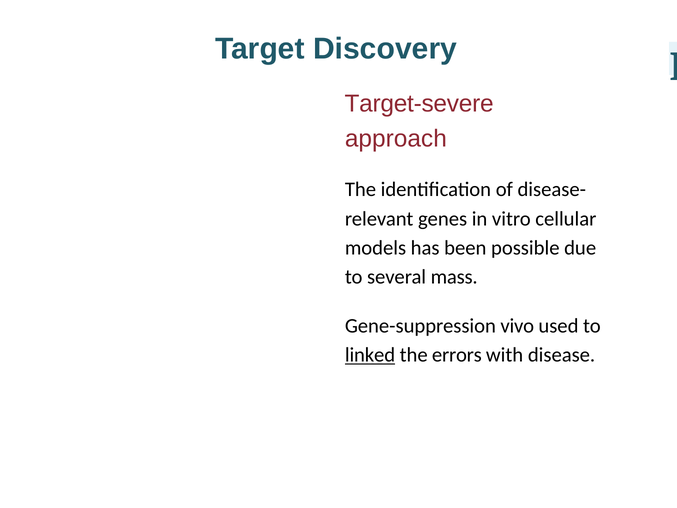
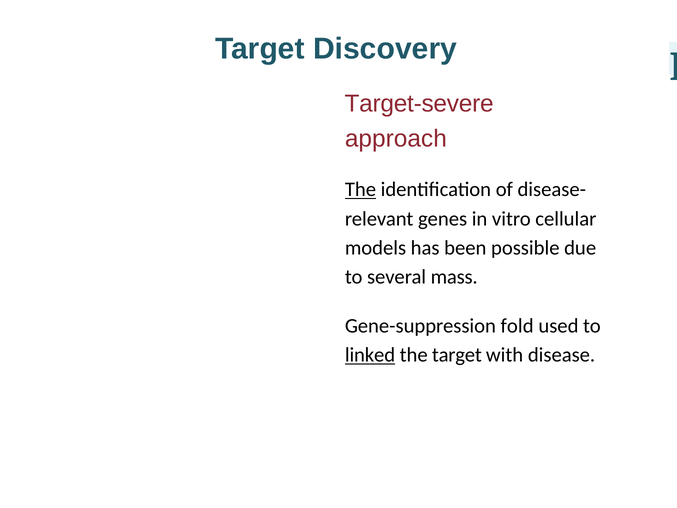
The underline: none -> present (360, 190)
vivo: vivo -> fold (517, 326)
the errors: errors -> target (457, 355)
